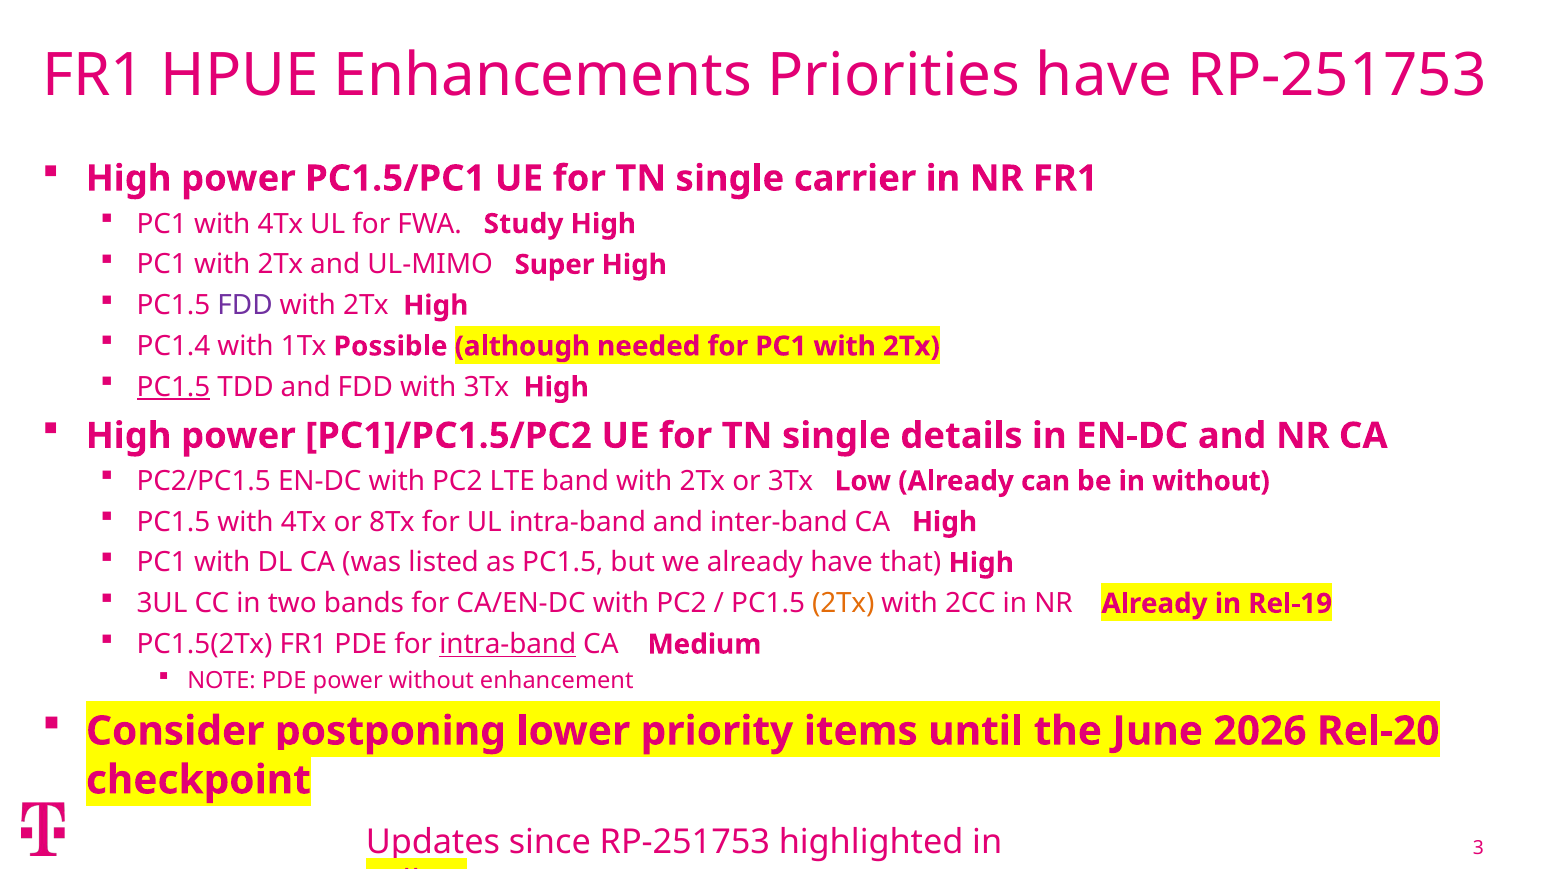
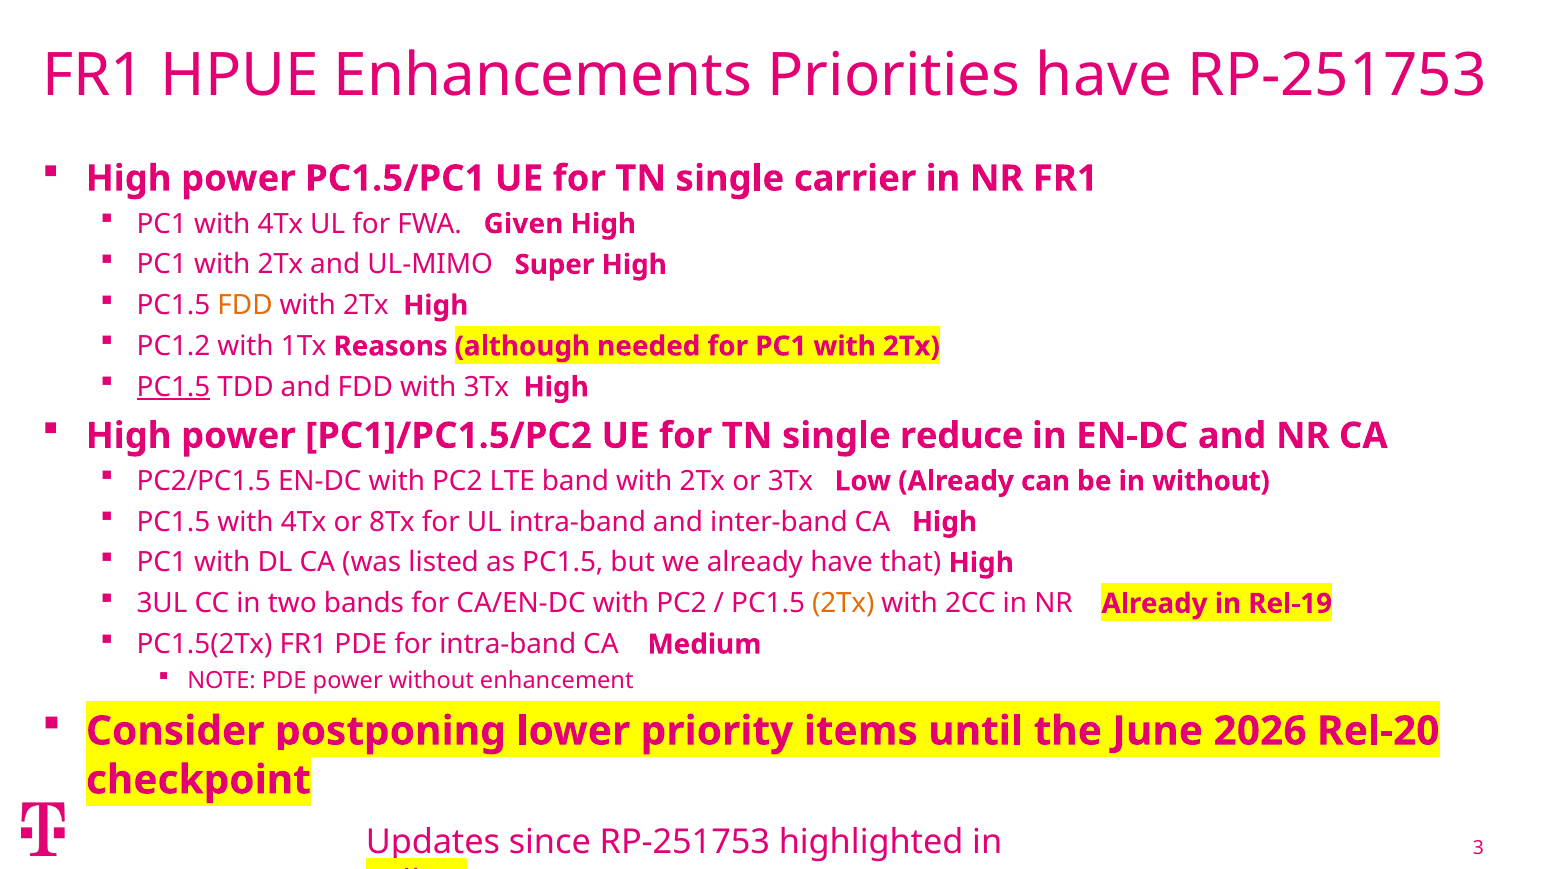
Study: Study -> Given (524, 224)
FDD colour: purple -> orange (245, 305)
PC1.4: PC1.4 -> PC1.2 (174, 346)
Possible: Possible -> Reasons (391, 346)
details: details -> reduce (962, 436)
intra-band underline: present -> none (508, 644)
